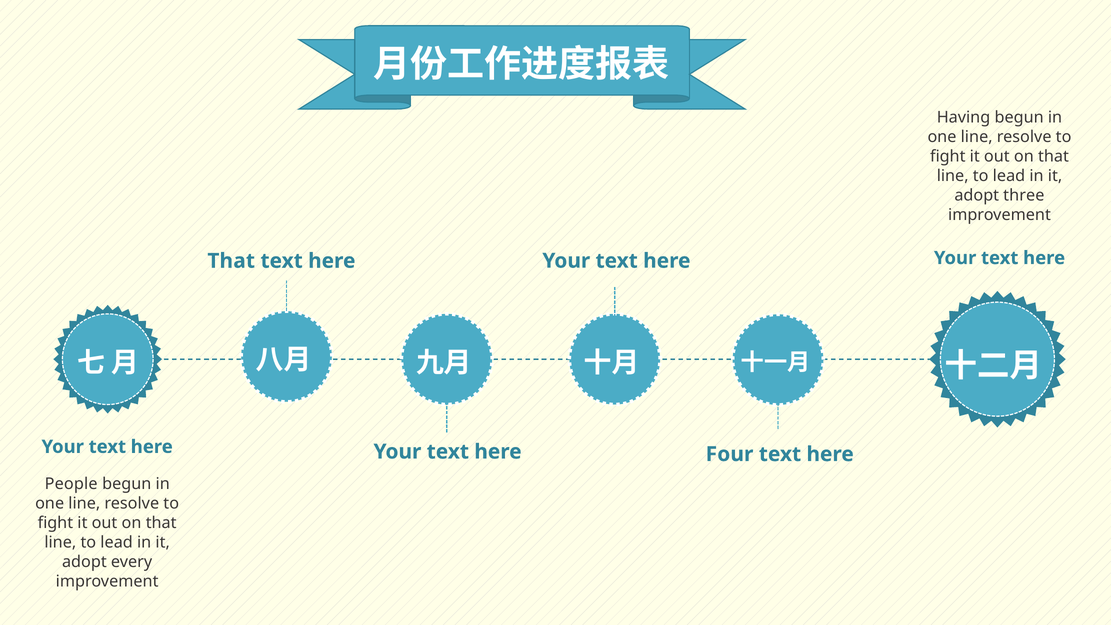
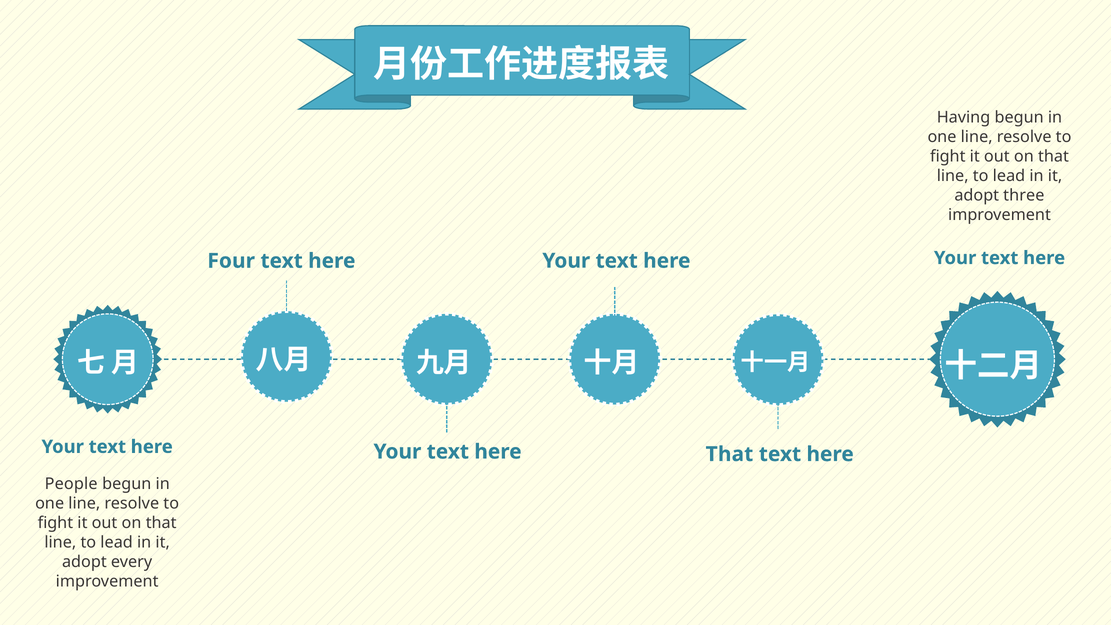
That: That -> Four (231, 261)
Four: Four -> That (729, 454)
